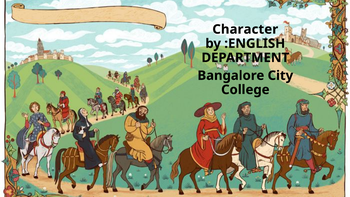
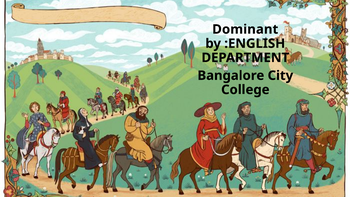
Character: Character -> Dominant (245, 29)
